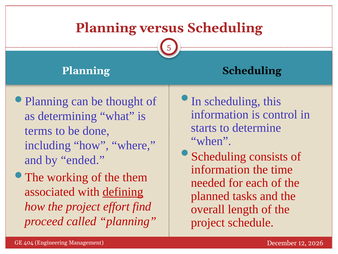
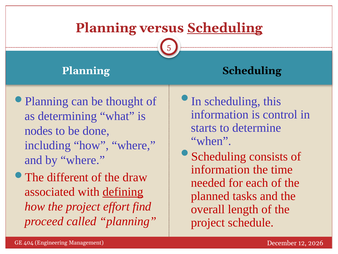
Scheduling underline: none -> present (225, 28)
terms: terms -> nodes (39, 130)
by ended: ended -> where (83, 160)
working: working -> different (68, 177)
them: them -> draw (135, 177)
